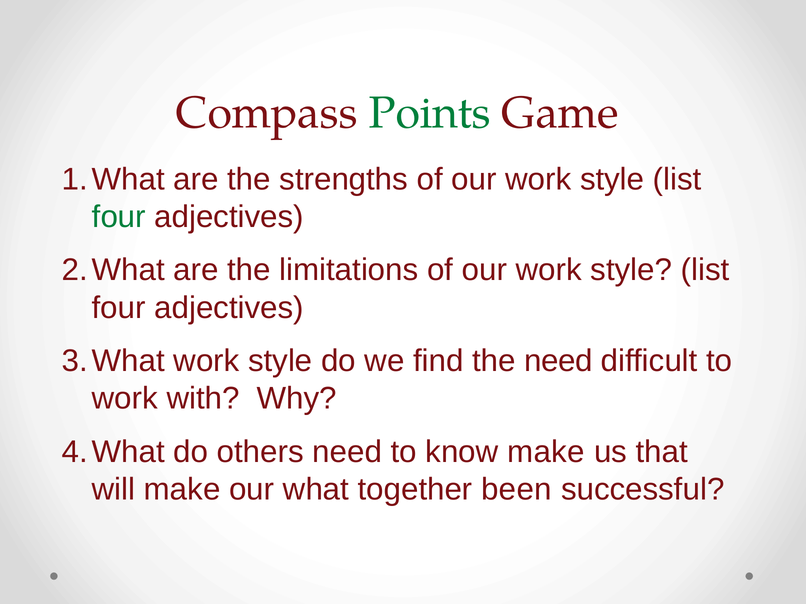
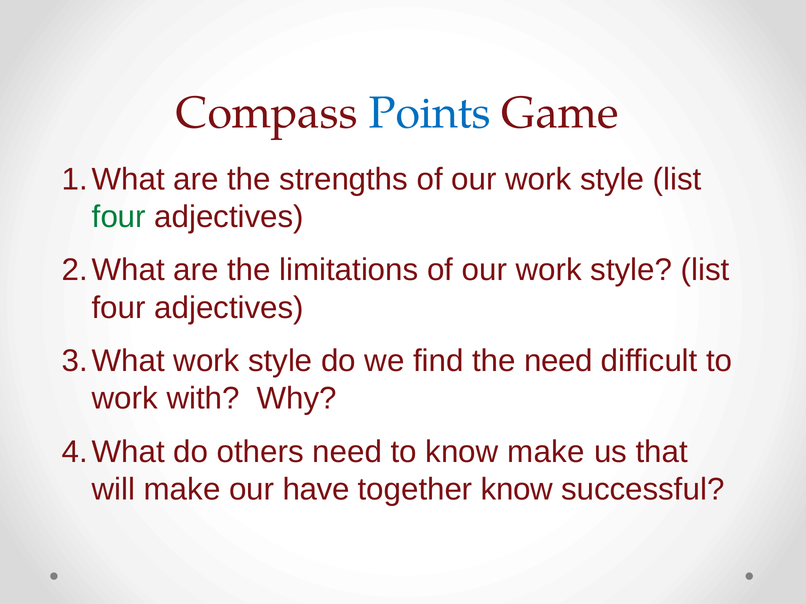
Points colour: green -> blue (430, 113)
what: what -> have (316, 490)
together been: been -> know (517, 490)
